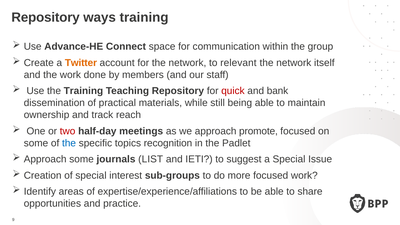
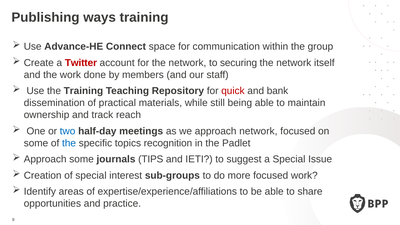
Repository: Repository -> Publishing (45, 18)
Twitter colour: orange -> red (81, 63)
relevant: relevant -> securing (239, 63)
two colour: red -> blue (68, 131)
approach promote: promote -> network (258, 131)
LIST: LIST -> TIPS (151, 159)
